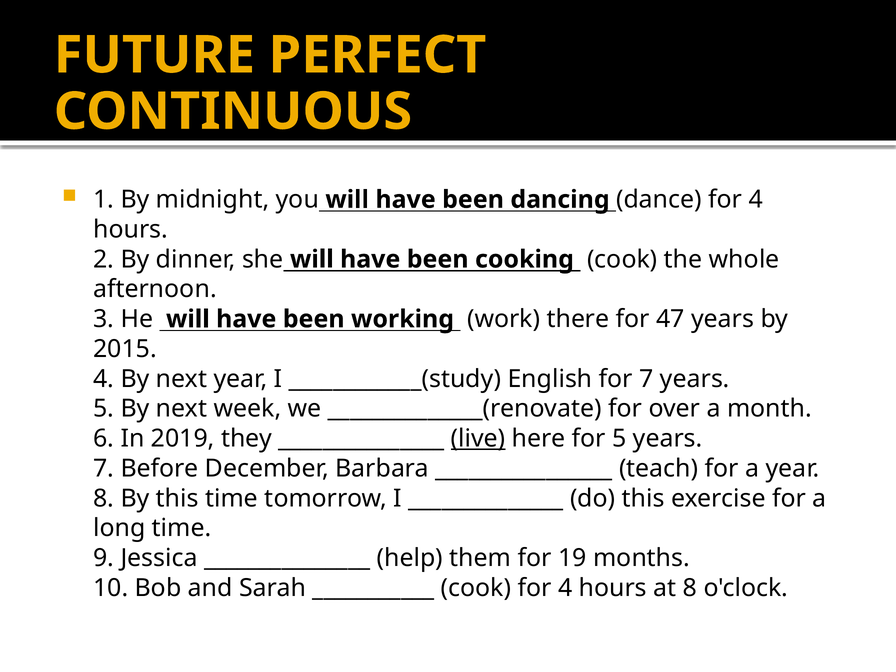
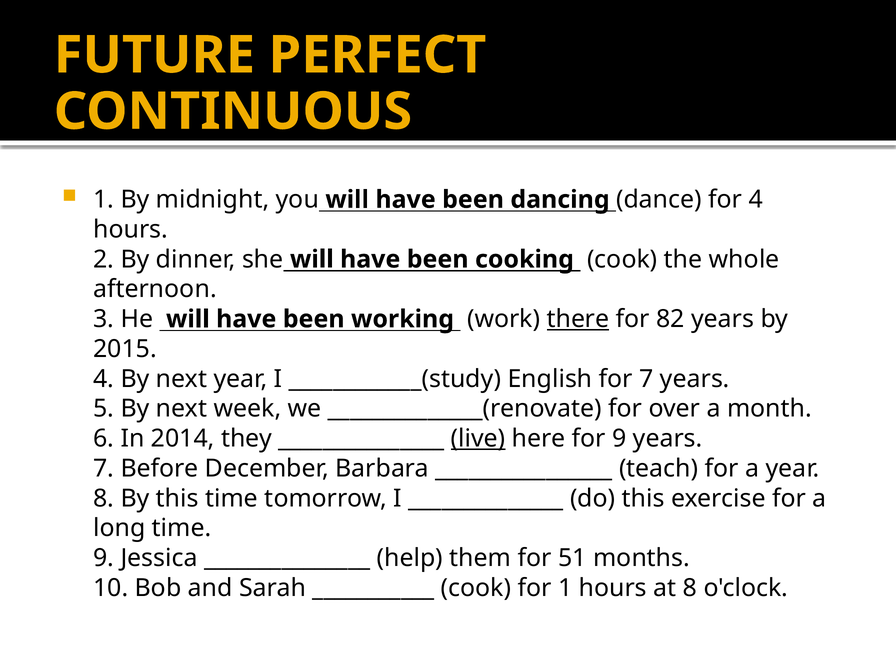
there underline: none -> present (578, 319)
47: 47 -> 82 (670, 319)
2019: 2019 -> 2014 (183, 439)
for 5: 5 -> 9 (619, 439)
19: 19 -> 51 (572, 558)
cook for 4: 4 -> 1 (565, 588)
